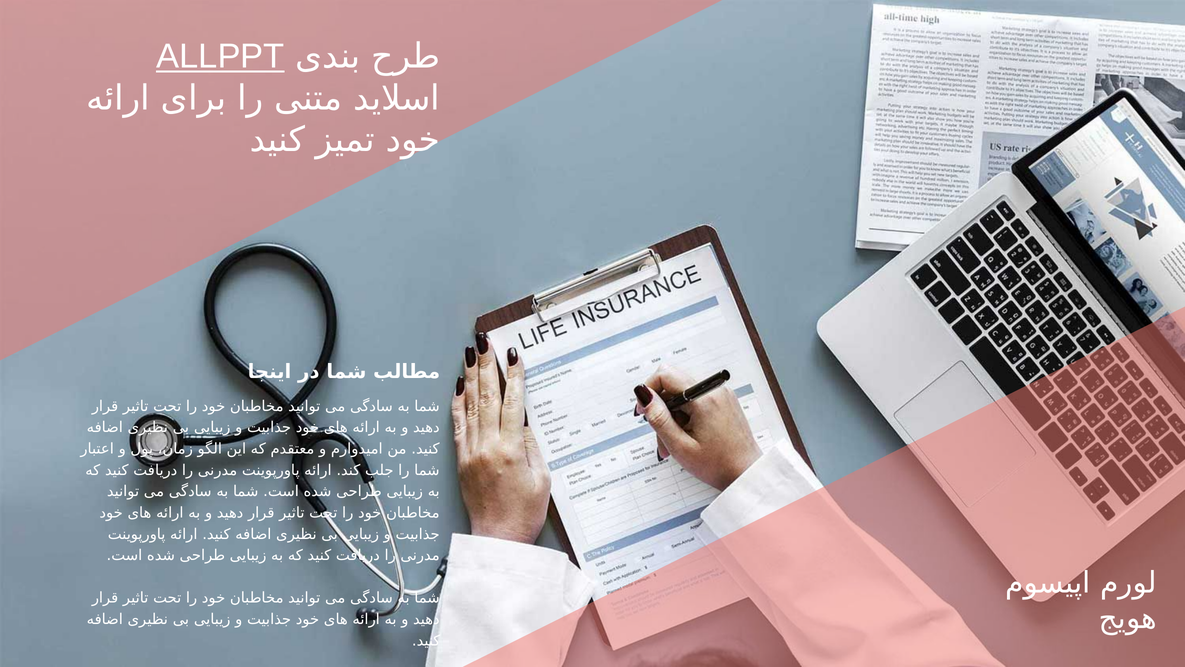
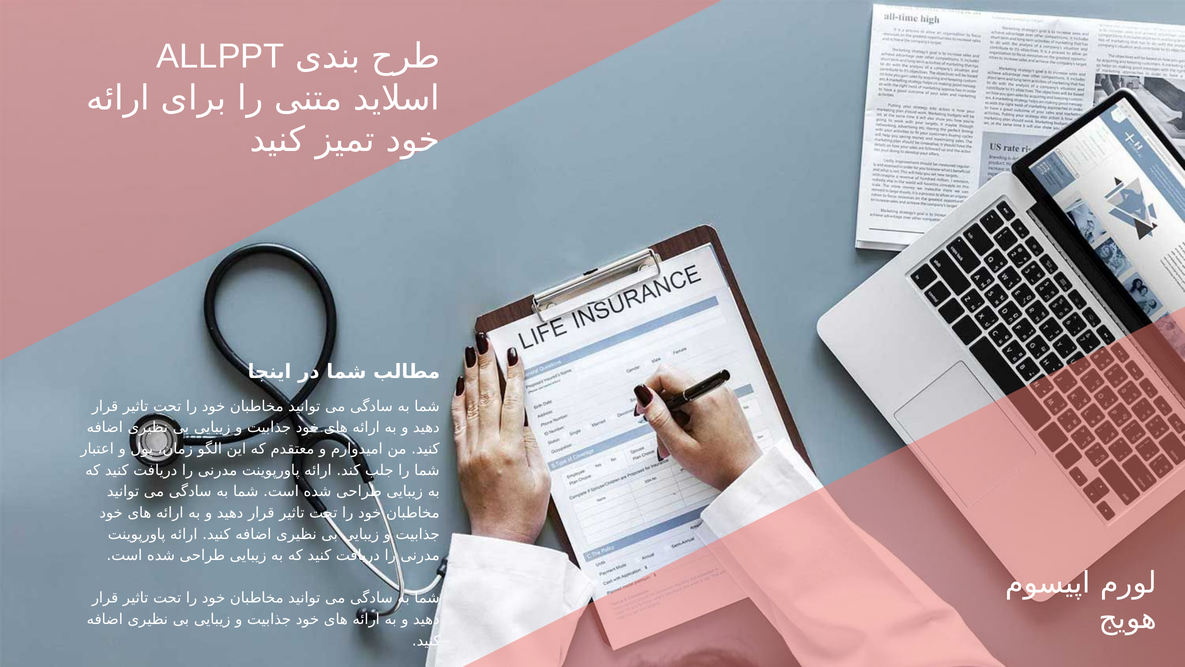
ALLPPT underline: present -> none (220, 57)
